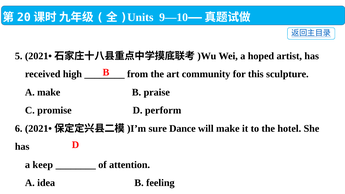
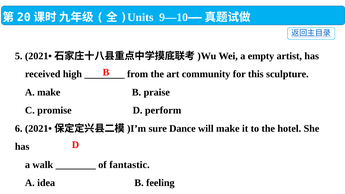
hoped: hoped -> empty (261, 56)
keep: keep -> walk (43, 165)
attention: attention -> fantastic (130, 165)
